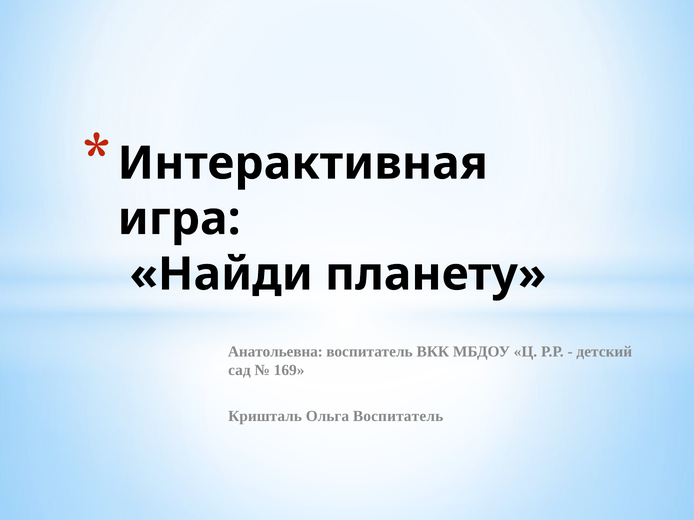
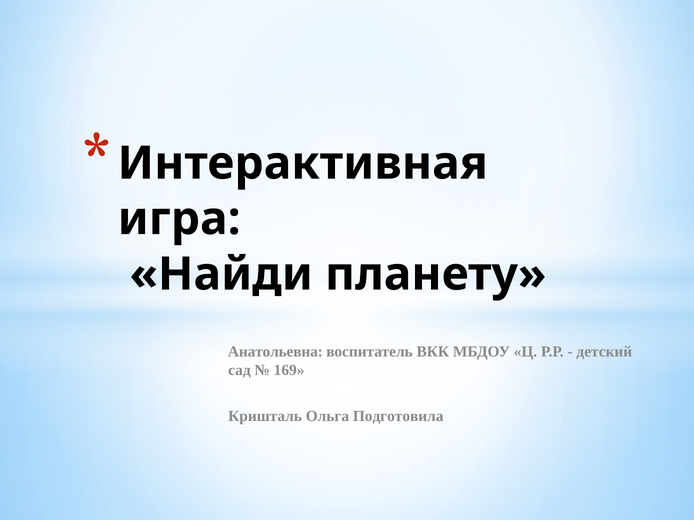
Ольга Воспитатель: Воспитатель -> Подготовила (398, 417)
